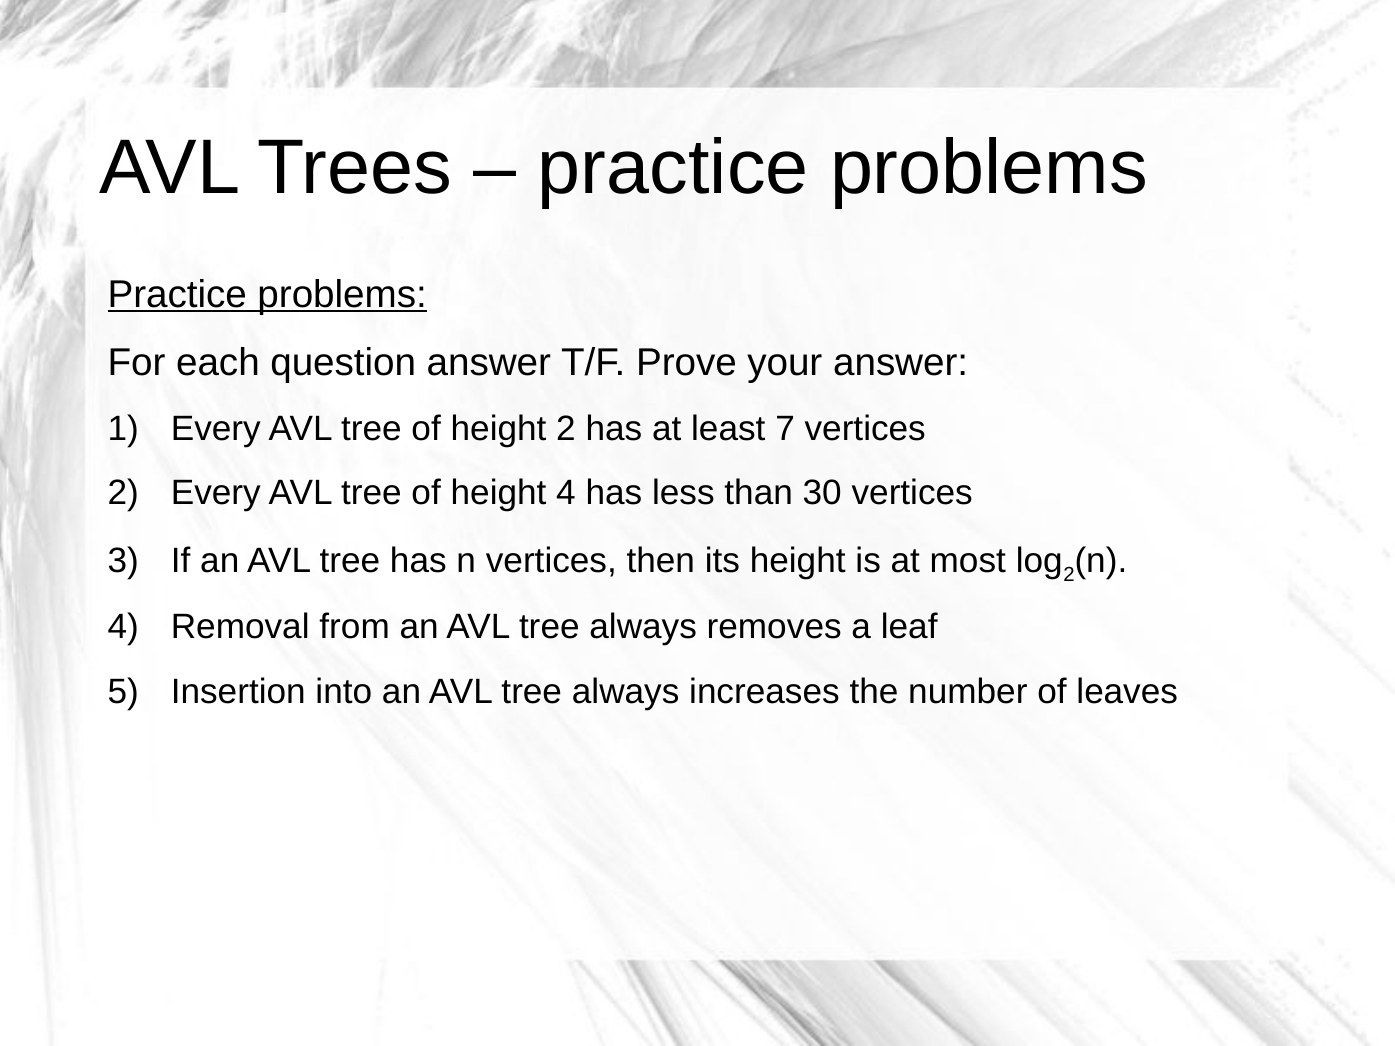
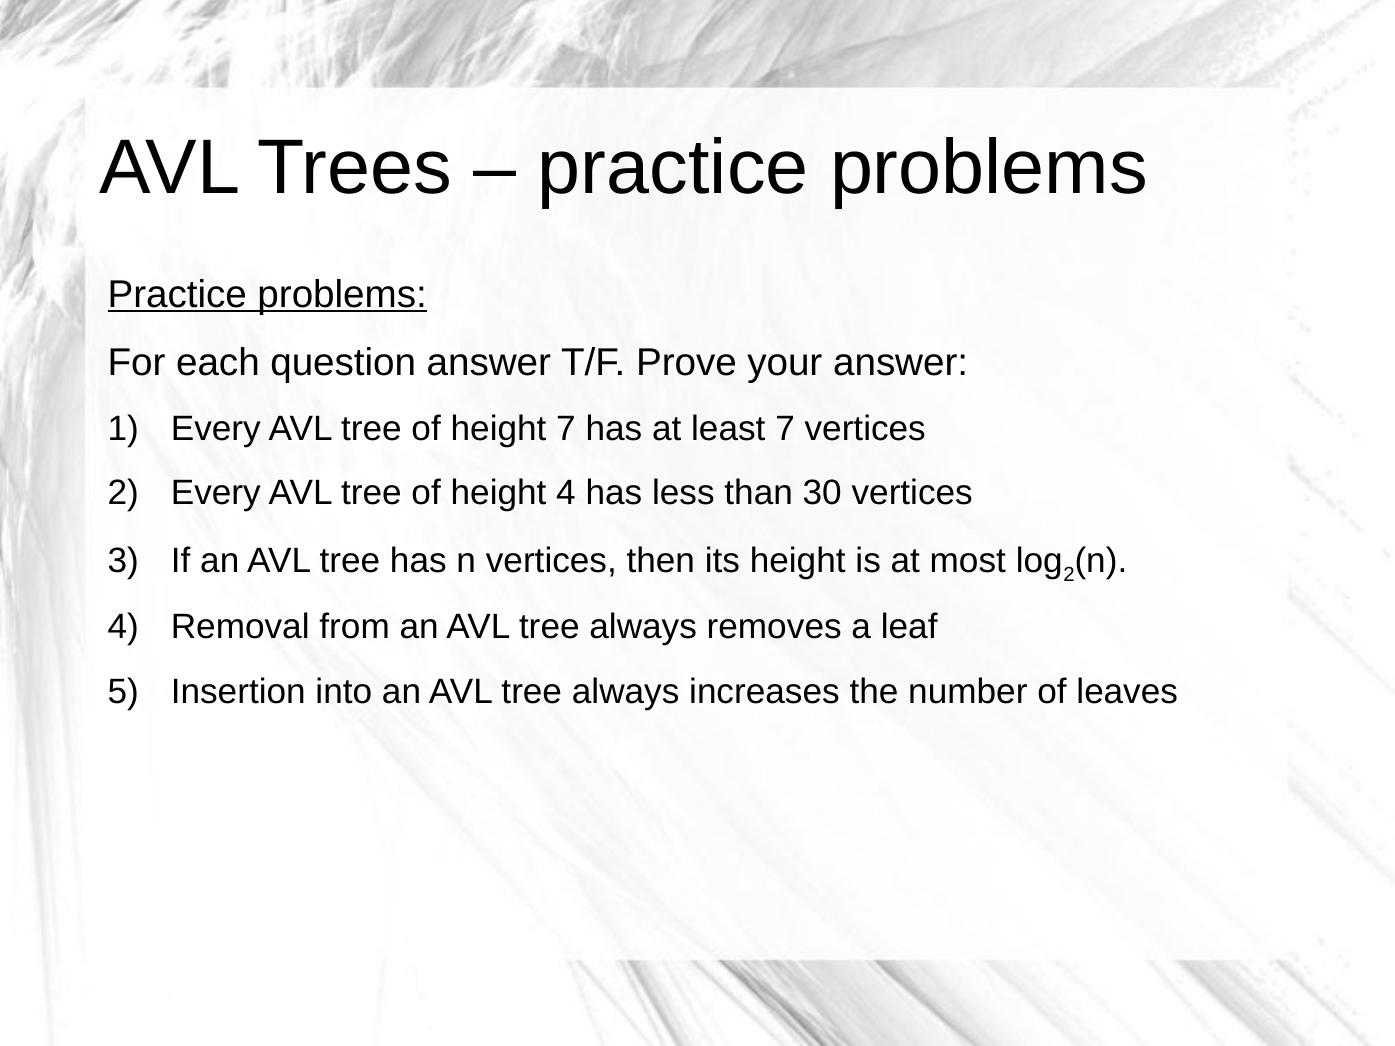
height 2: 2 -> 7 (566, 429)
